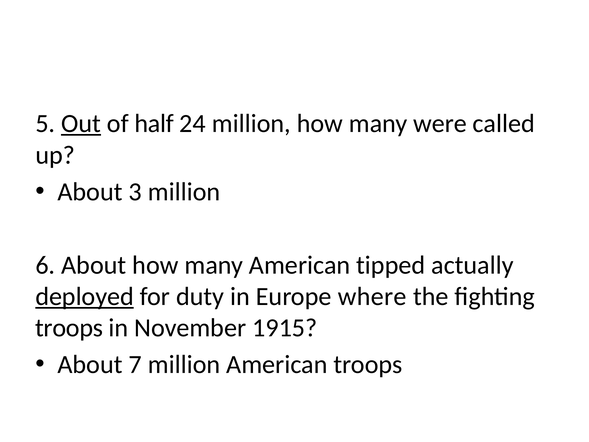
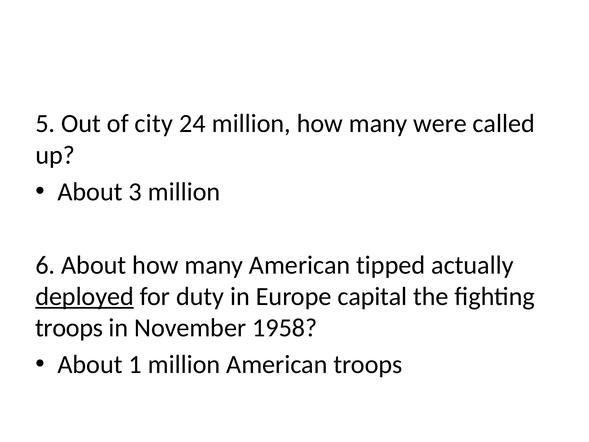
Out underline: present -> none (81, 124)
half: half -> city (154, 124)
where: where -> capital (372, 296)
1915: 1915 -> 1958 (285, 328)
7: 7 -> 1 (135, 364)
